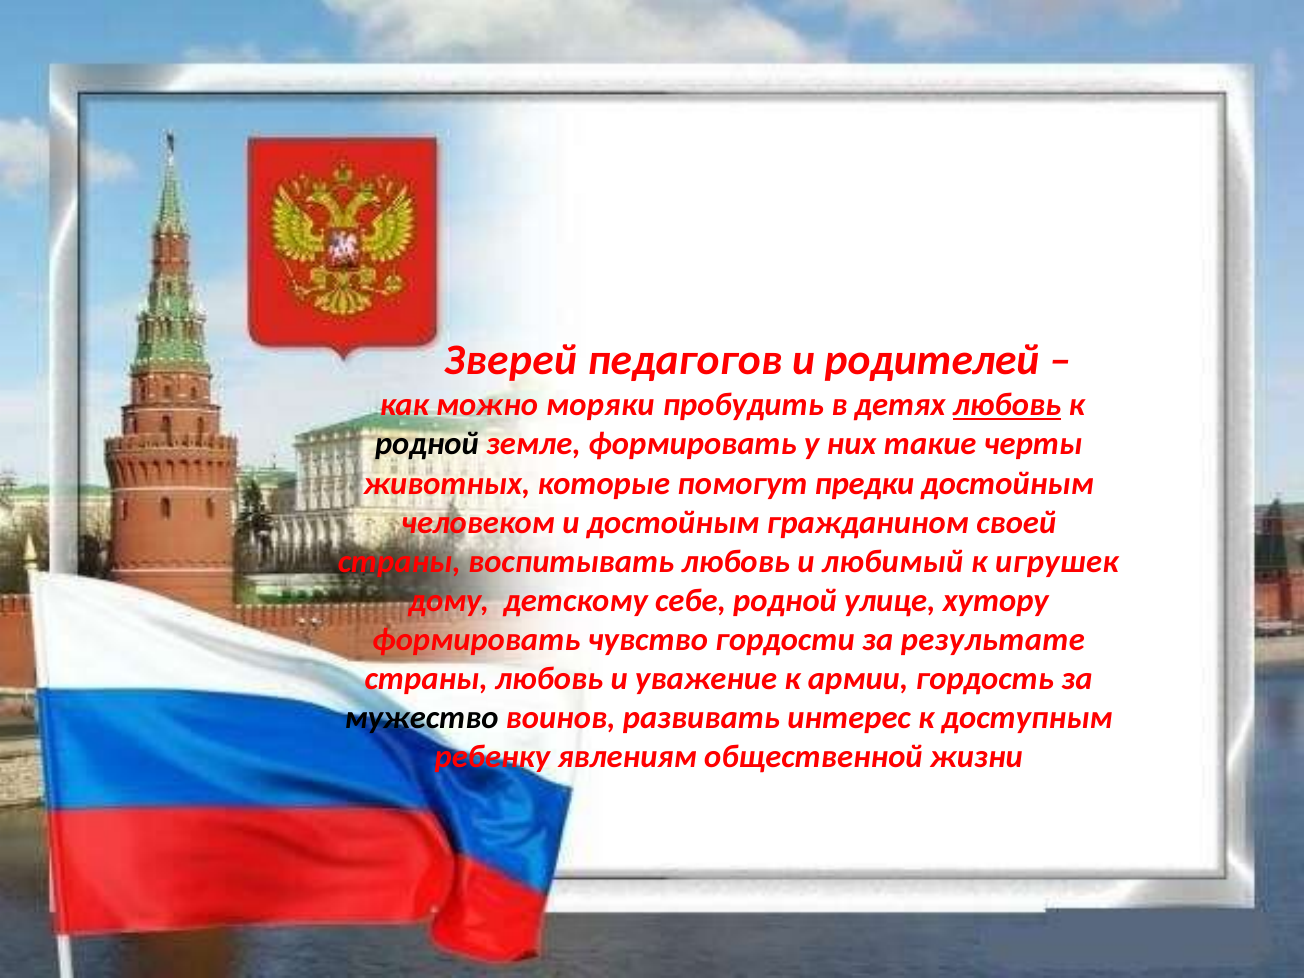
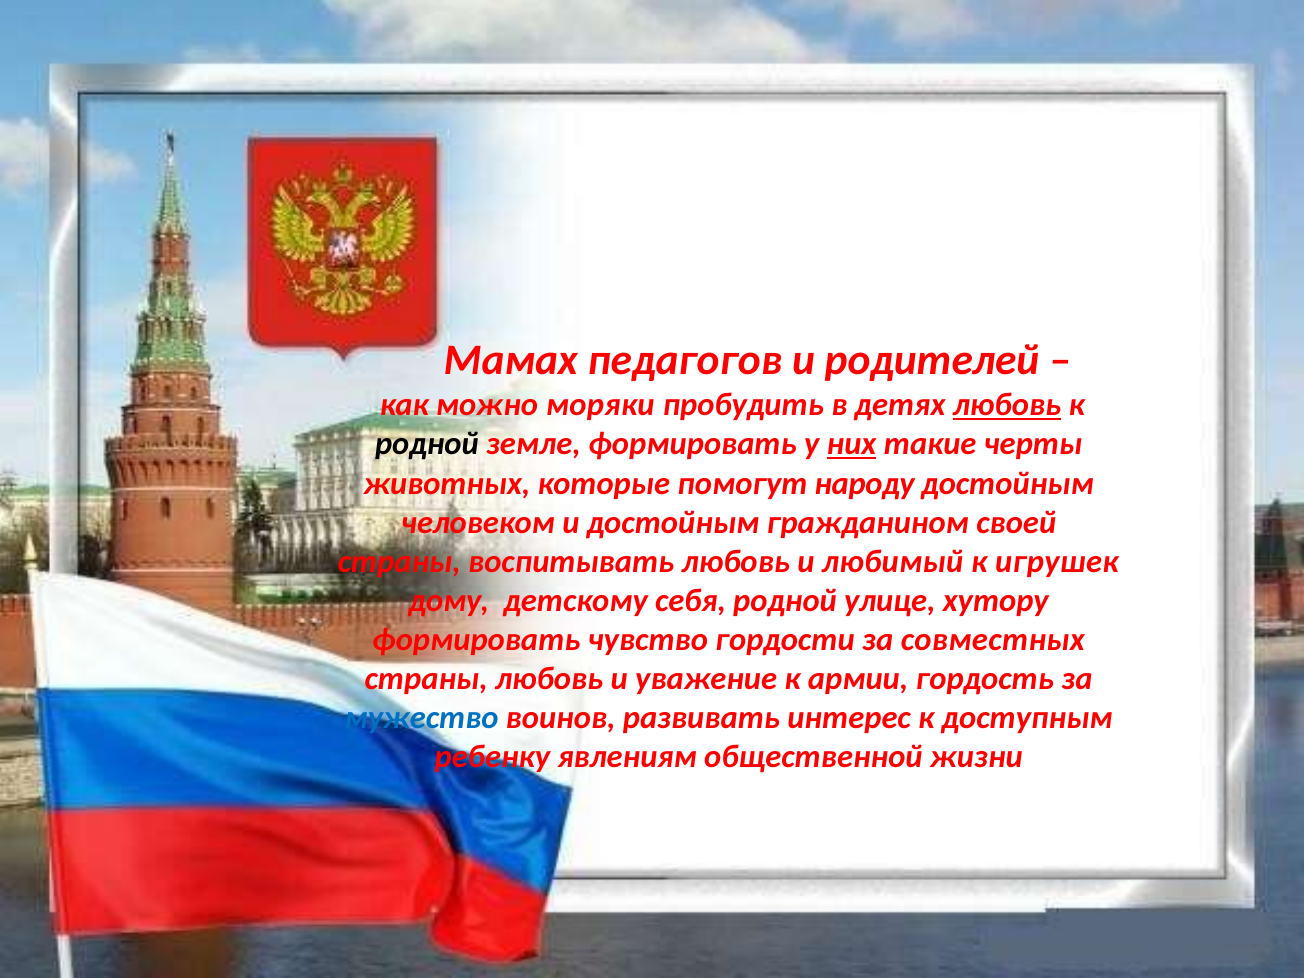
Зверей: Зверей -> Мамах (511, 360)
них underline: none -> present (852, 444)
предки: предки -> народу (865, 483)
себе: себе -> себя (691, 601)
результате: результате -> совместных (993, 640)
мужество colour: black -> blue (422, 718)
